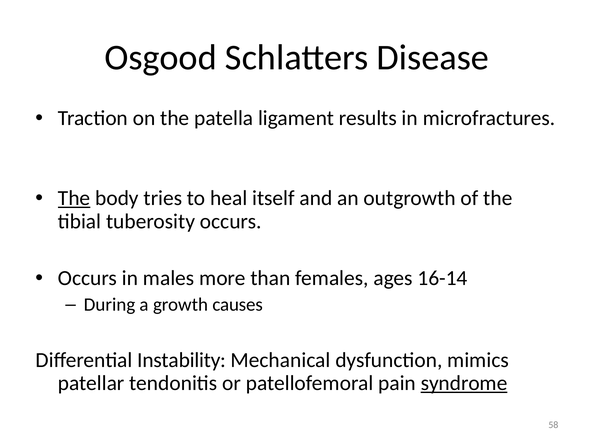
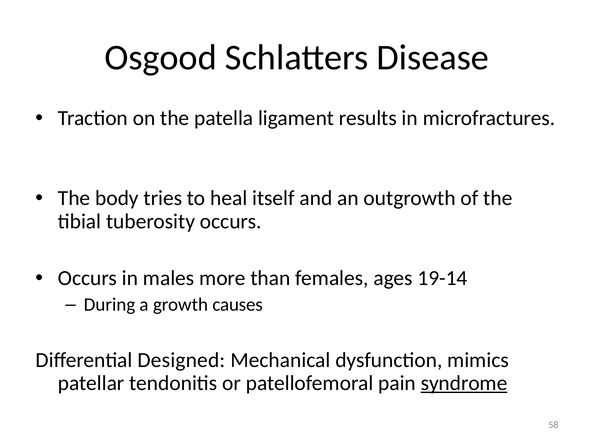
The underline: present -> none (74, 198)
16-14: 16-14 -> 19-14 (443, 278)
Instability: Instability -> Designed (181, 360)
